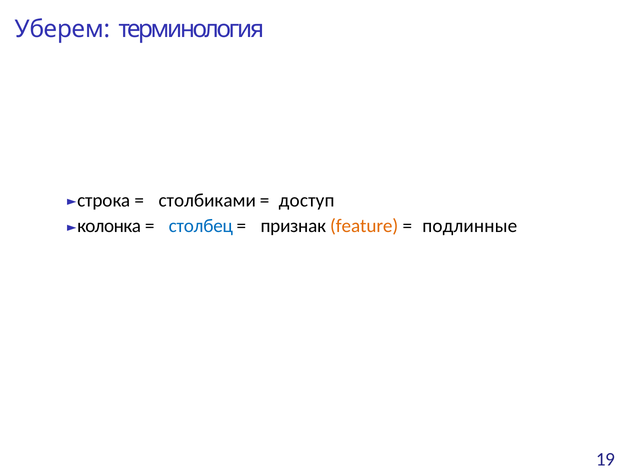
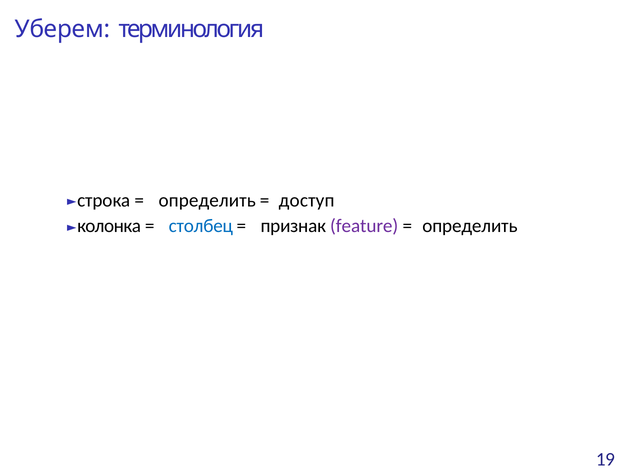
столбиками: столбиками -> определить (207, 200)
feature colour: orange -> purple (364, 226)
подлинные: подлинные -> определить (470, 226)
